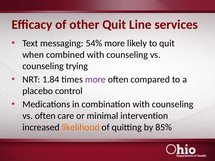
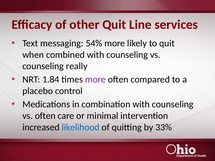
trying: trying -> really (77, 66)
likelihood colour: orange -> blue (81, 127)
85%: 85% -> 33% (164, 127)
